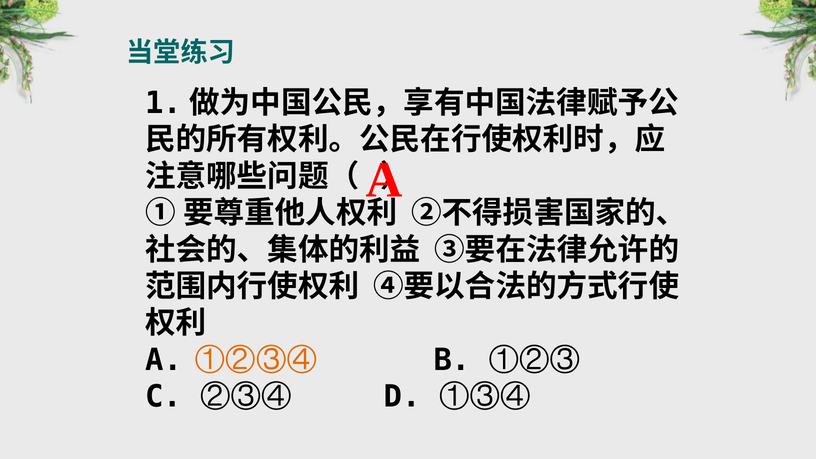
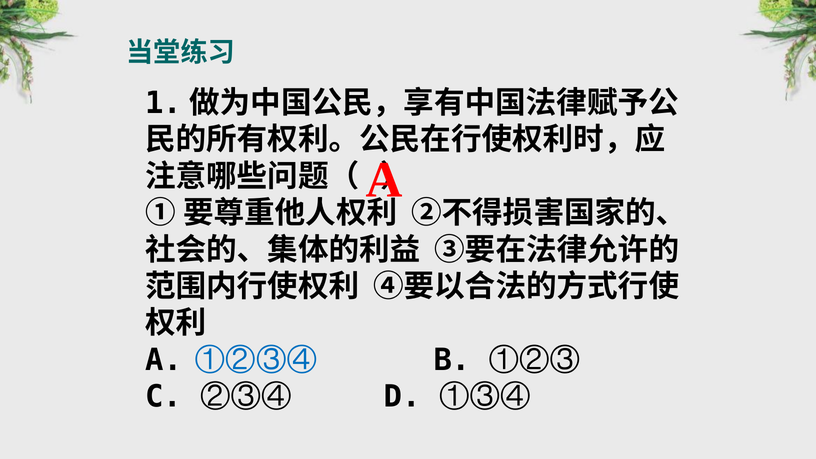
①②③④ colour: orange -> blue (256, 360)
